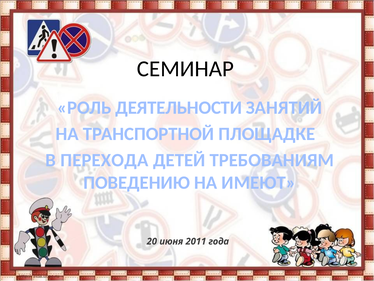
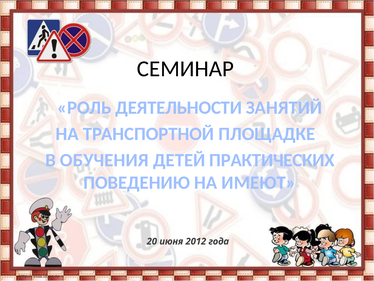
ПЕРЕХОДА: ПЕРЕХОДА -> ОБУЧЕНИЯ (104, 160)
ТРЕБОВАНИЯМ: ТРЕБОВАНИЯМ -> ПРАКТИЧЕСКИХ (272, 160)
2011: 2011 -> 2012 (196, 241)
